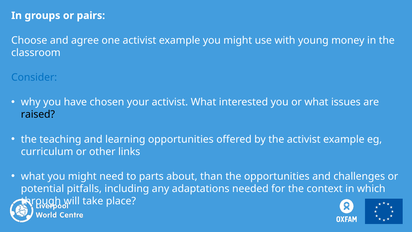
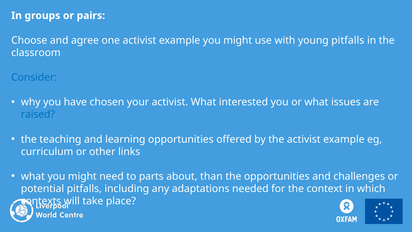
young money: money -> pitfalls (348, 40)
raised colour: black -> blue (38, 114)
through: through -> contexts (41, 201)
